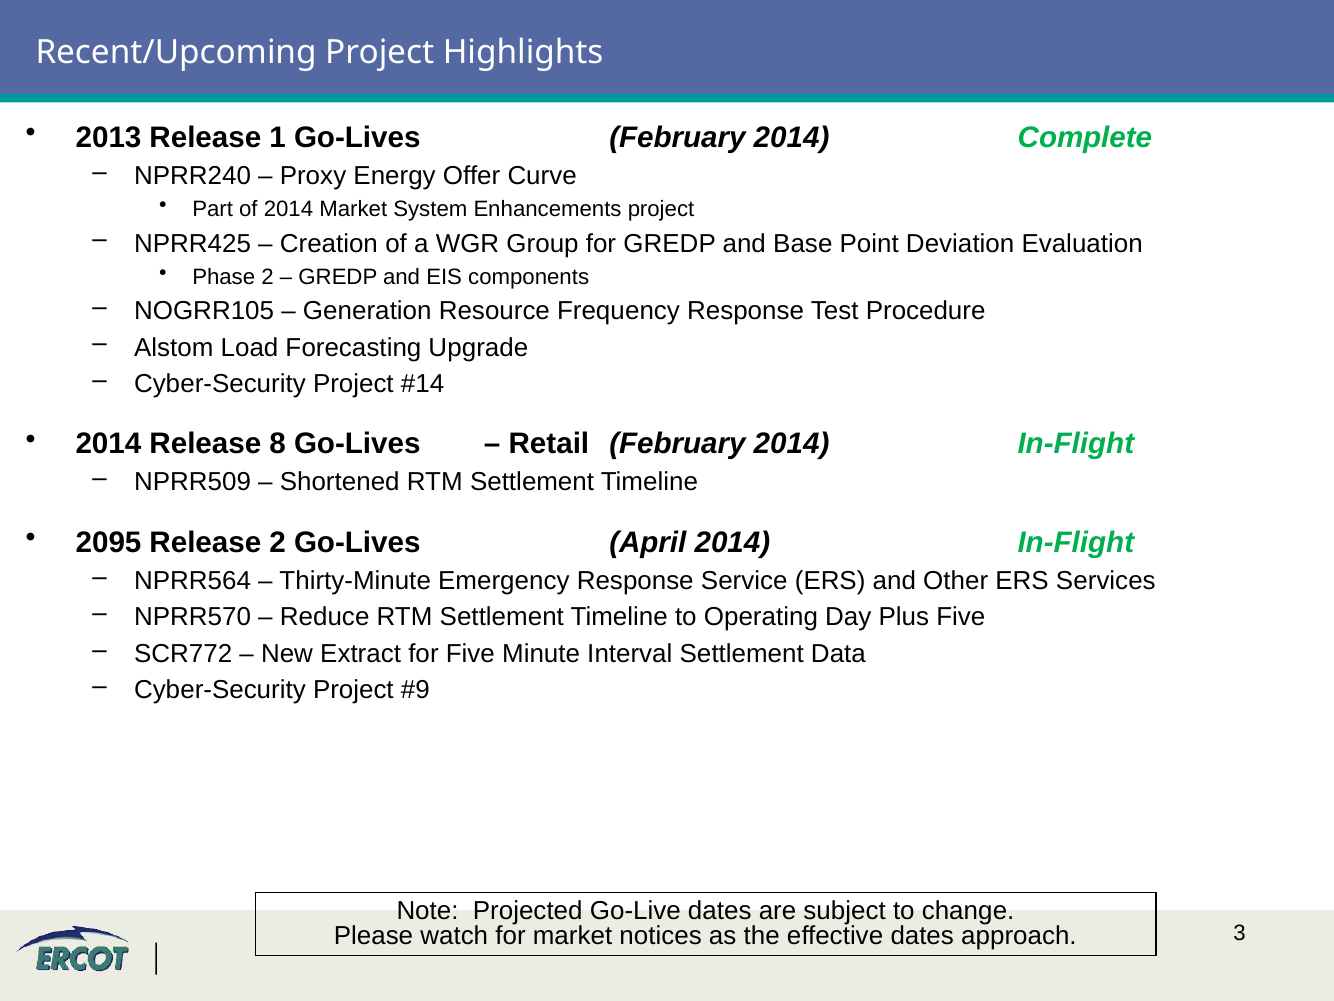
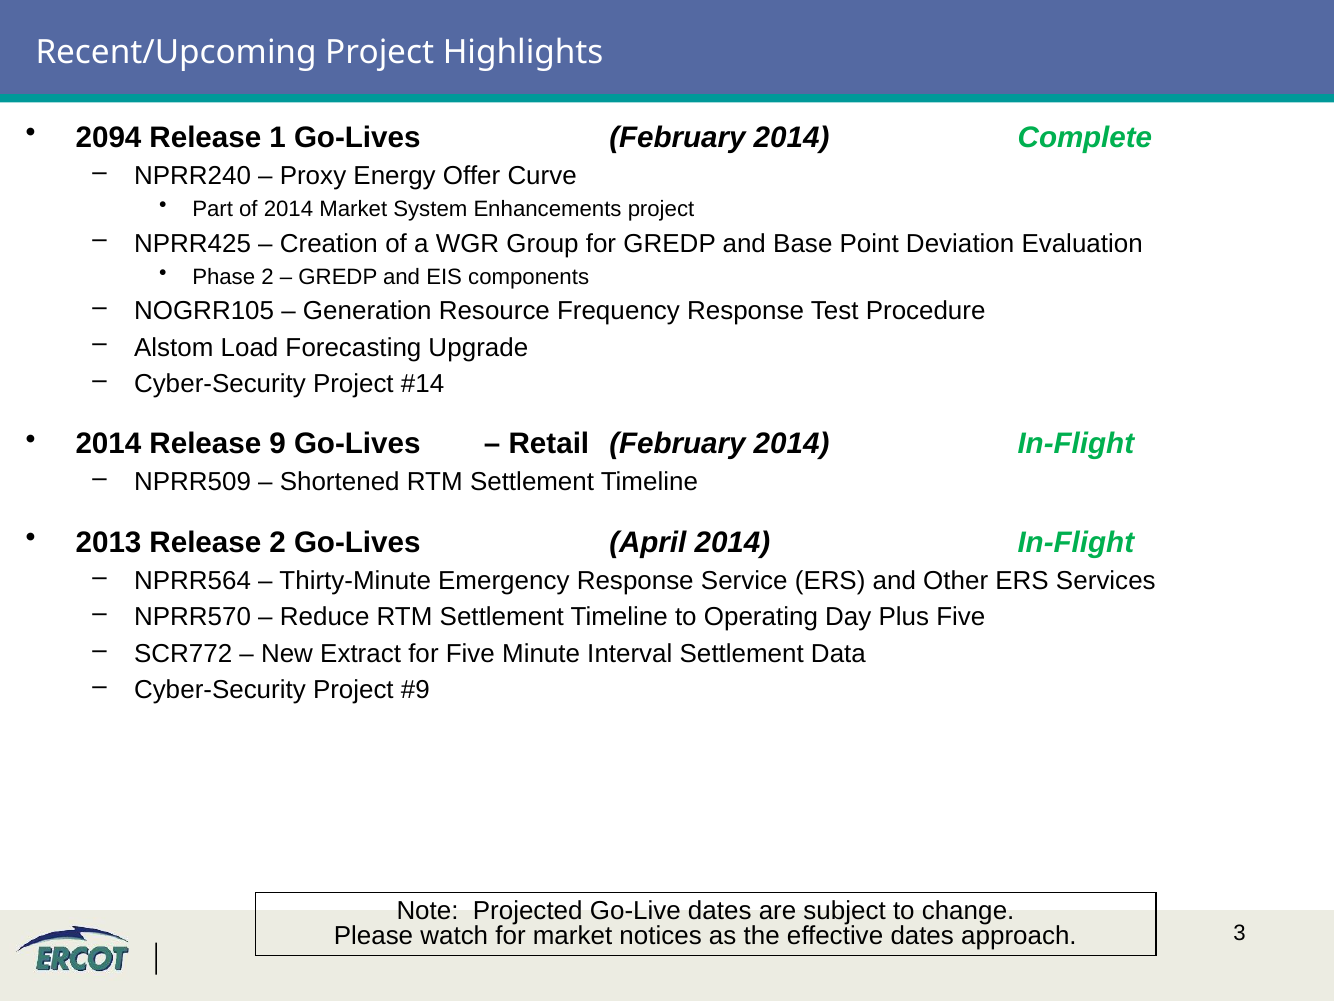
2013: 2013 -> 2094 (109, 138)
8: 8 -> 9 (278, 444)
2095: 2095 -> 2013 (109, 542)
